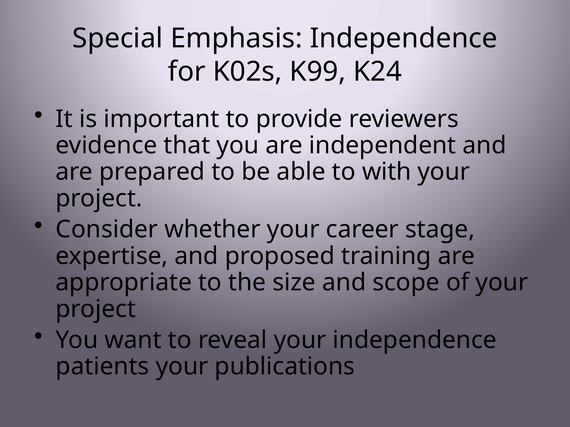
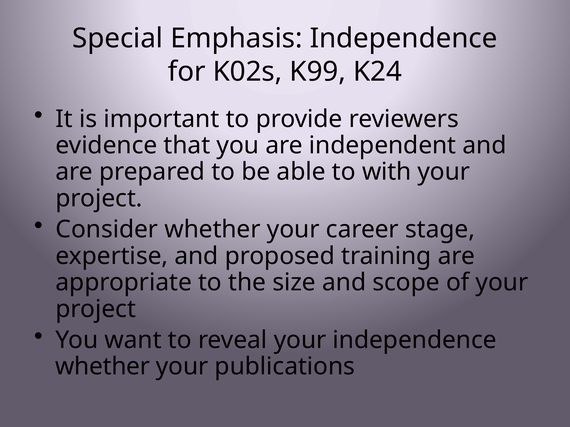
patients: patients -> whether (103, 367)
